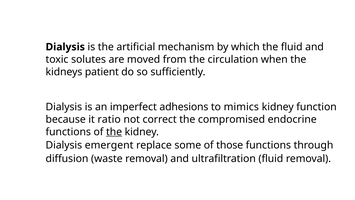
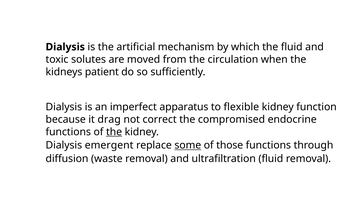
adhesions: adhesions -> apparatus (184, 107)
mimics: mimics -> flexible (241, 107)
ratio: ratio -> drag (109, 119)
some underline: none -> present (188, 145)
